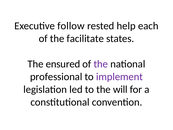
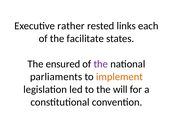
follow: follow -> rather (71, 26)
help: help -> links (126, 26)
professional: professional -> parliaments (56, 77)
implement colour: purple -> orange (119, 77)
